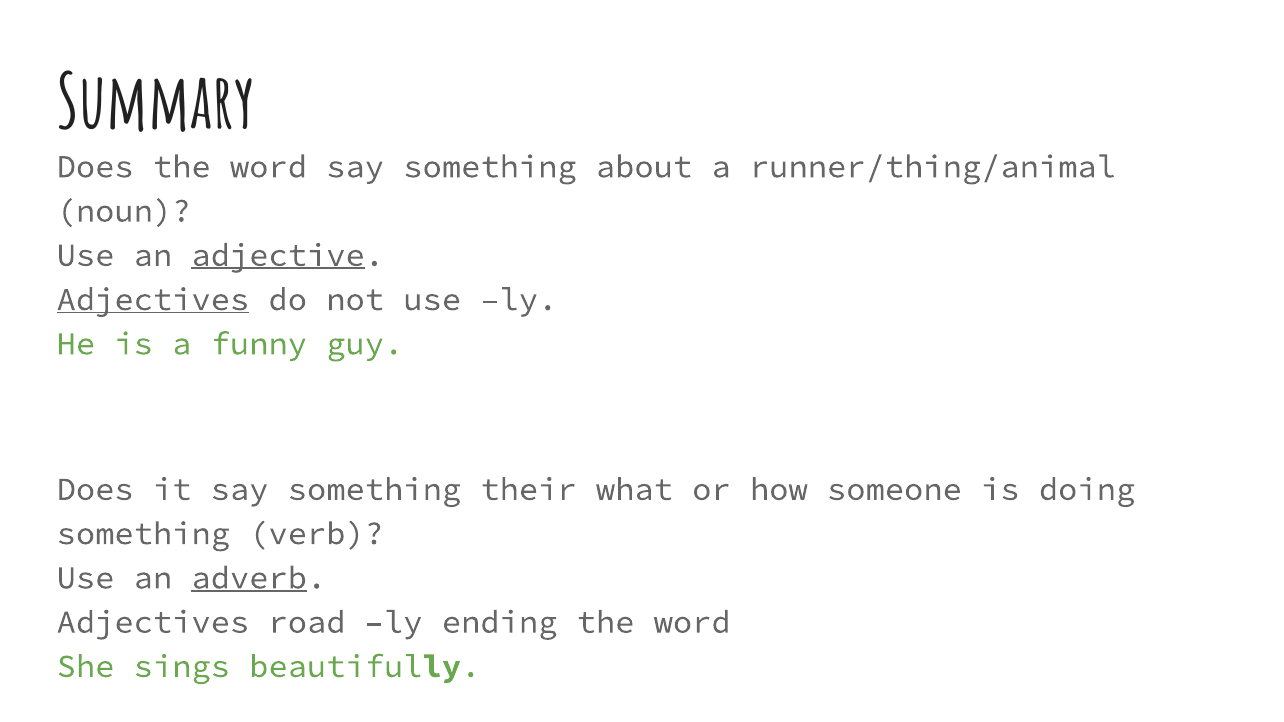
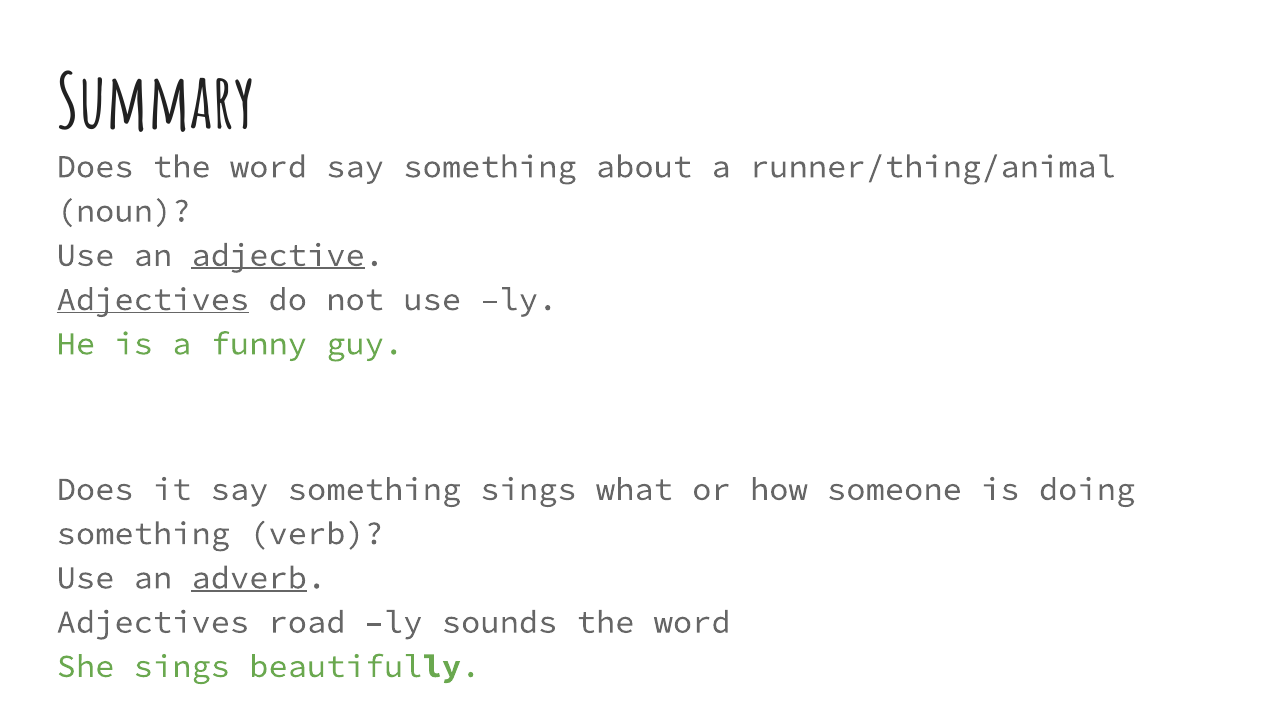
something their: their -> sings (528, 489)
ending: ending -> sounds (500, 622)
